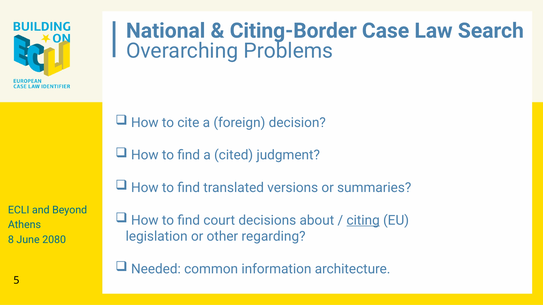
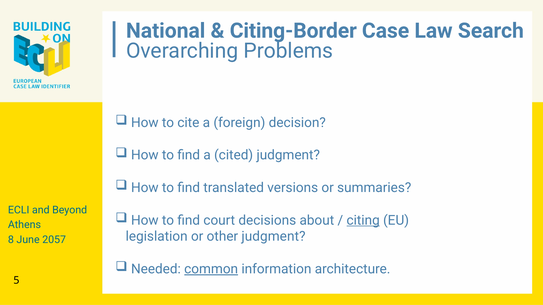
other regarding: regarding -> judgment (273, 237)
2080: 2080 -> 2057 (54, 240)
common underline: none -> present (211, 269)
